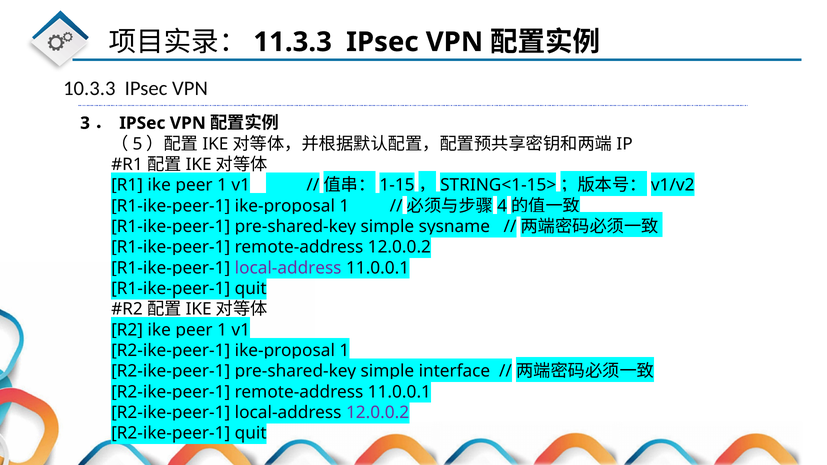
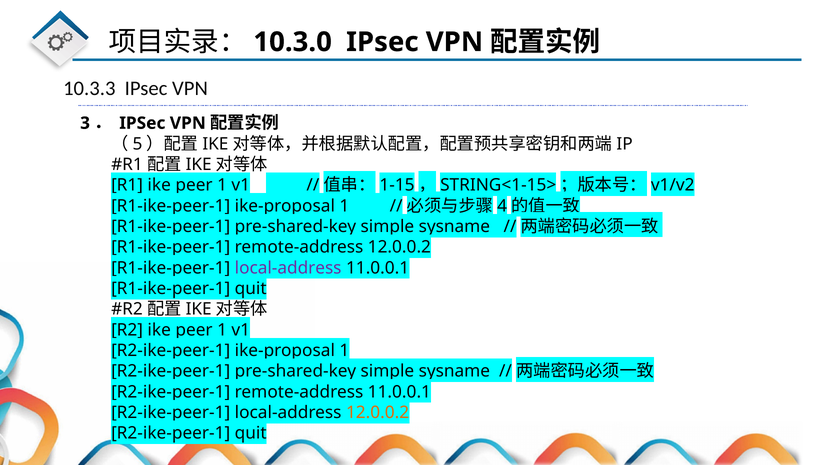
11.3.3: 11.3.3 -> 10.3.0 (293, 42)
interface: interface -> sysname (454, 371)
12.0.0.2 colour: purple -> orange (378, 413)
